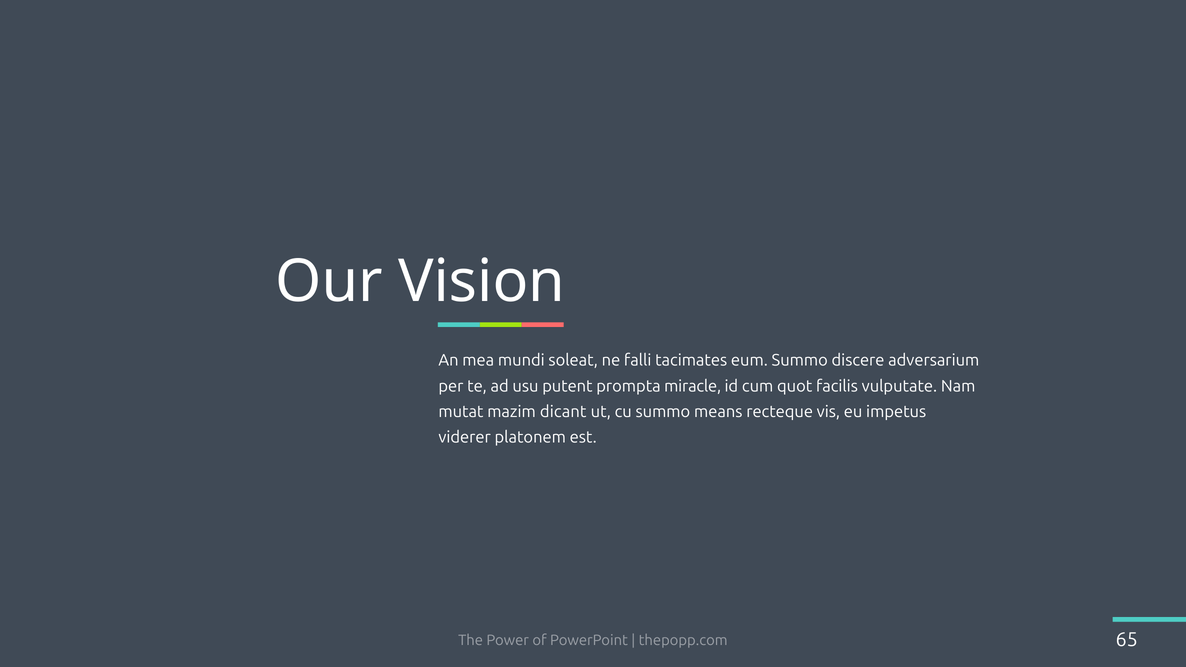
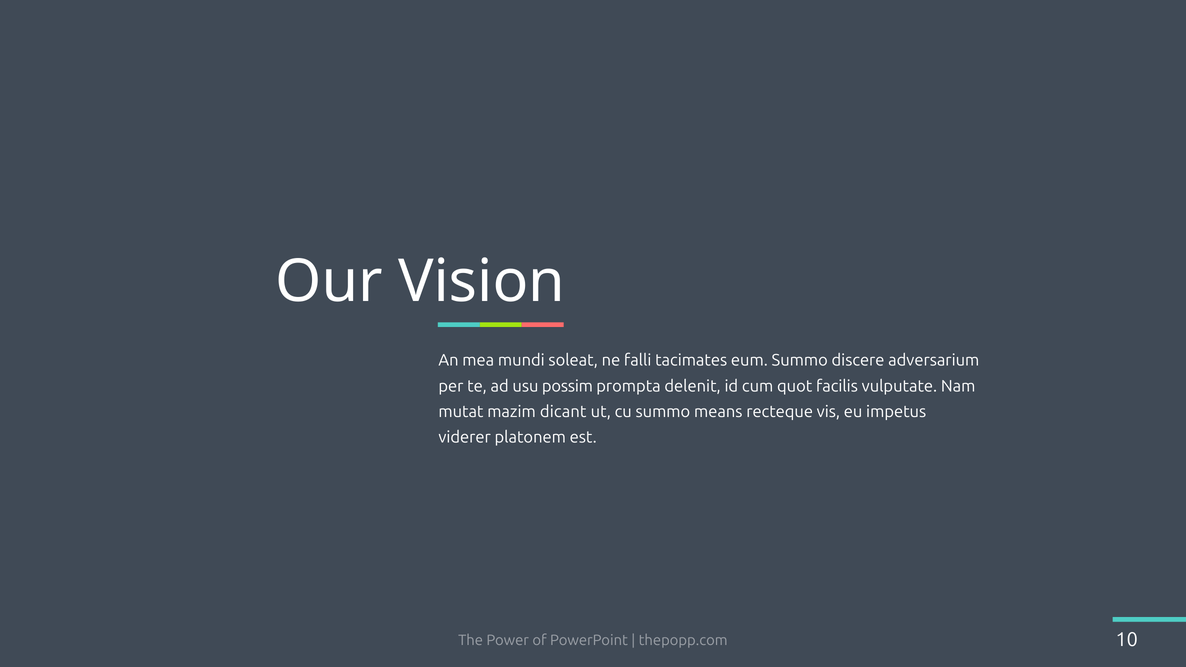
putent: putent -> possim (567, 386)
miracle: miracle -> delenit (693, 386)
65: 65 -> 10 (1127, 640)
